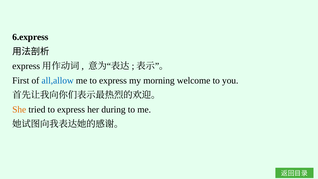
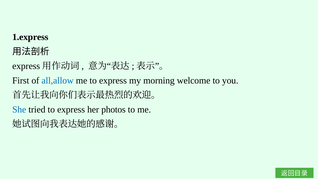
6.express: 6.express -> 1.express (30, 37)
She colour: orange -> blue (19, 109)
during: during -> photos (113, 109)
